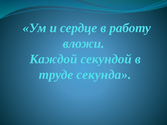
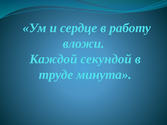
секунда: секунда -> минута (104, 75)
